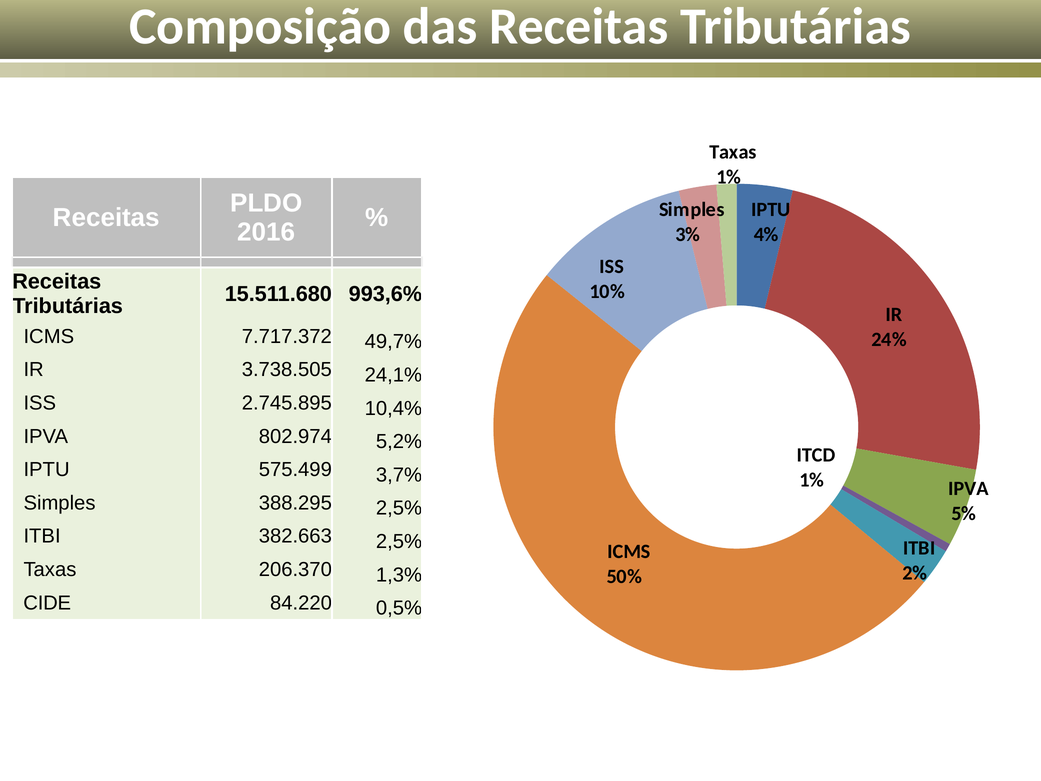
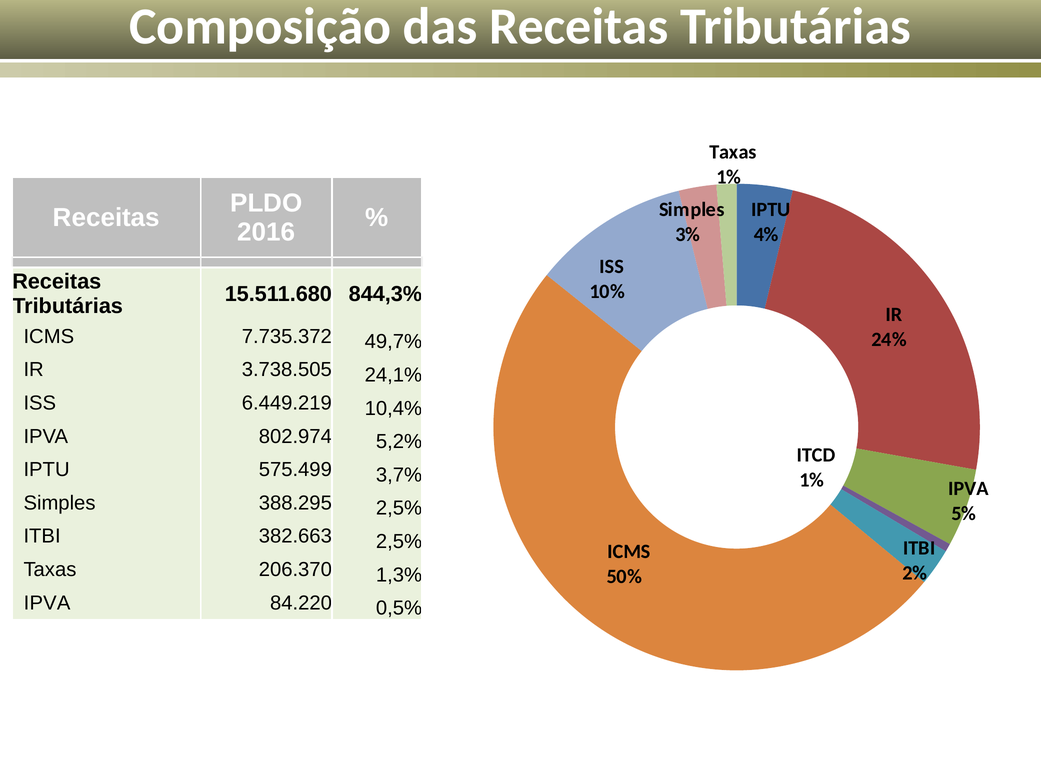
993,6%: 993,6% -> 844,3% (385, 294)
7.717.372: 7.717.372 -> 7.735.372 (287, 336)
2.745.895: 2.745.895 -> 6.449.219 (287, 403)
CIDE: CIDE -> IPVA (47, 603)
